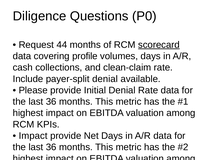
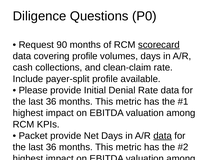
44: 44 -> 90 (62, 45)
payer-split denial: denial -> profile (105, 79)
Impact: Impact -> Packet (33, 136)
data underline: none -> present (163, 136)
